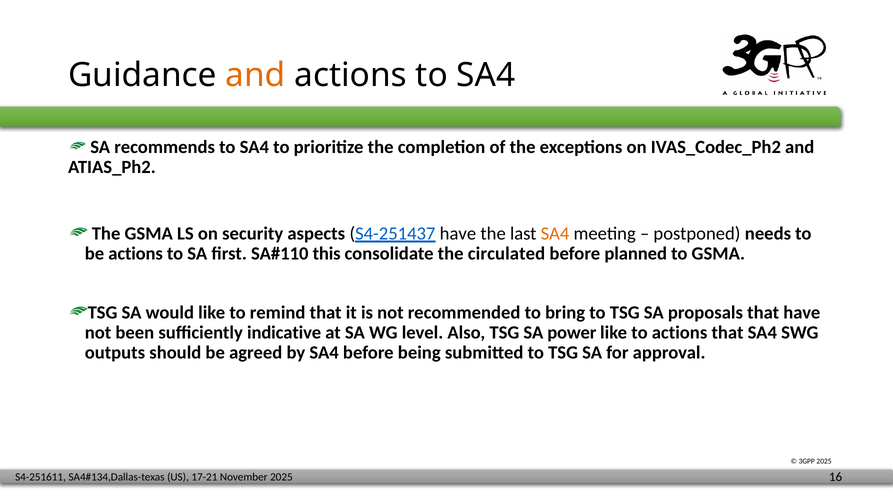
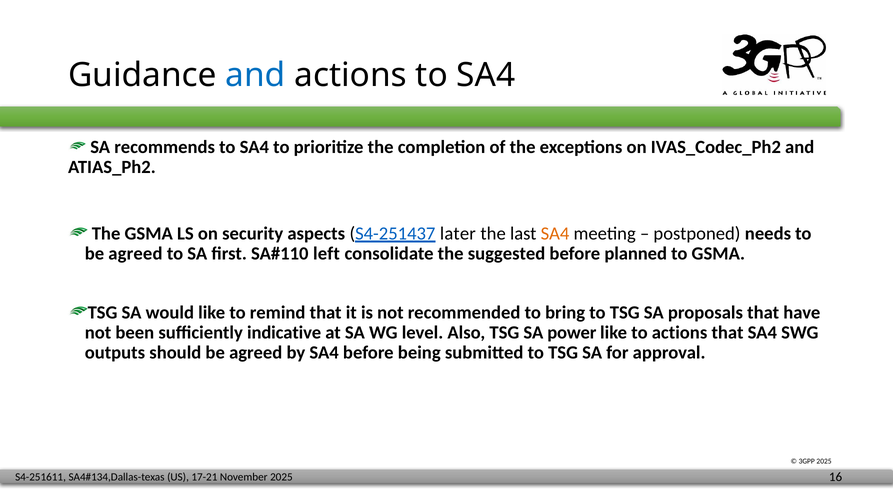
and colour: orange -> blue (256, 75)
S4-251437 have: have -> later (458, 234)
actions: actions -> agreed (135, 254)
this: this -> left (326, 254)
circulated: circulated -> suggested (507, 254)
